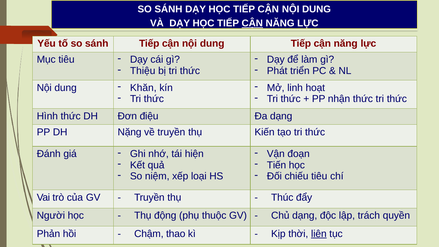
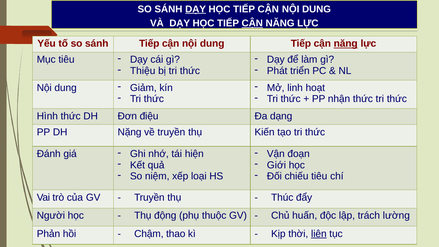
DẠY underline: none -> present (196, 9)
năng underline: none -> present (346, 44)
Khăn: Khăn -> Giảm (143, 88)
Tiến: Tiến -> Giới (276, 165)
Chủ dạng: dạng -> huấn (305, 215)
quyền: quyền -> lường (396, 215)
